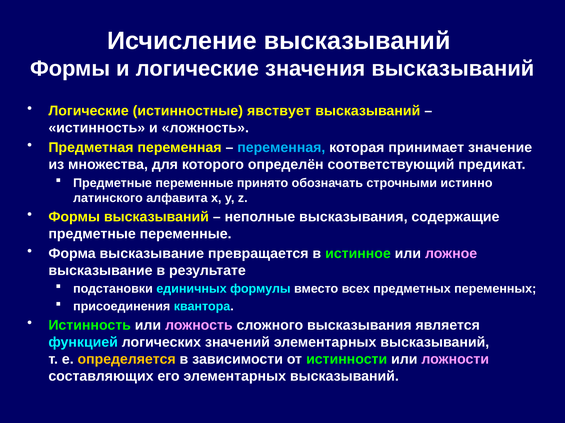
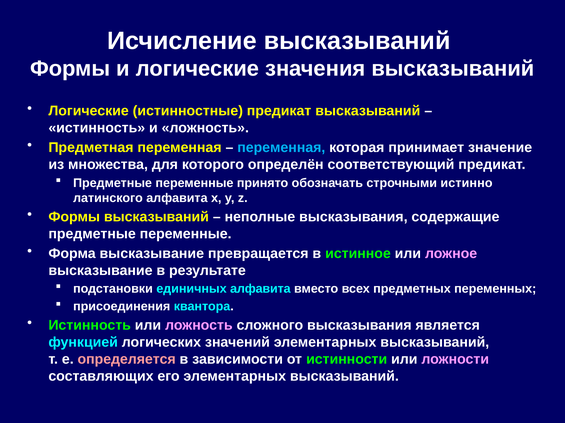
истинностные явствует: явствует -> предикат (279, 111)
единичных формулы: формулы -> алфавита (260, 289)
определяется colour: yellow -> pink (127, 360)
